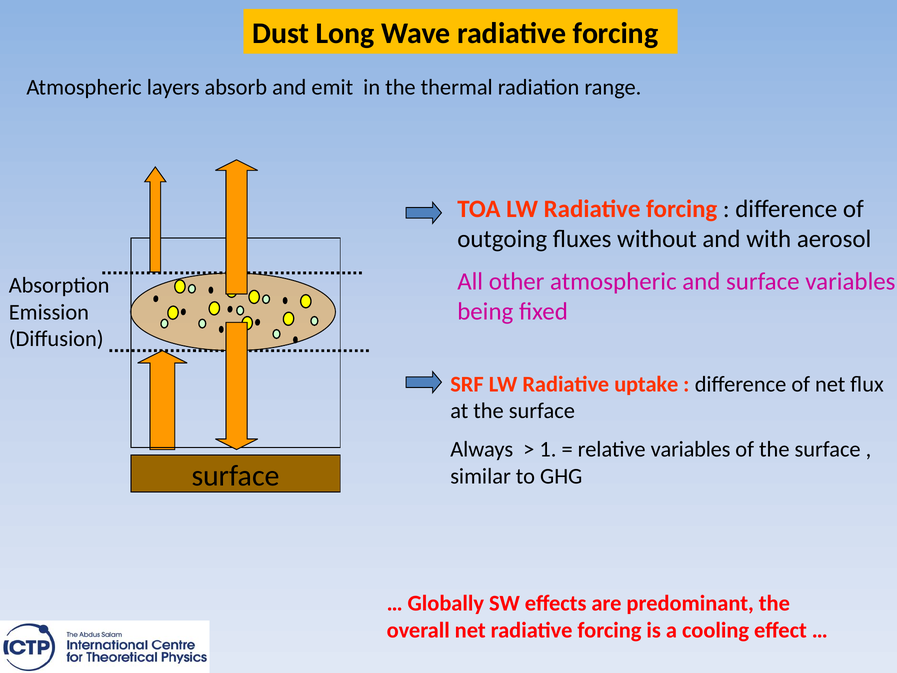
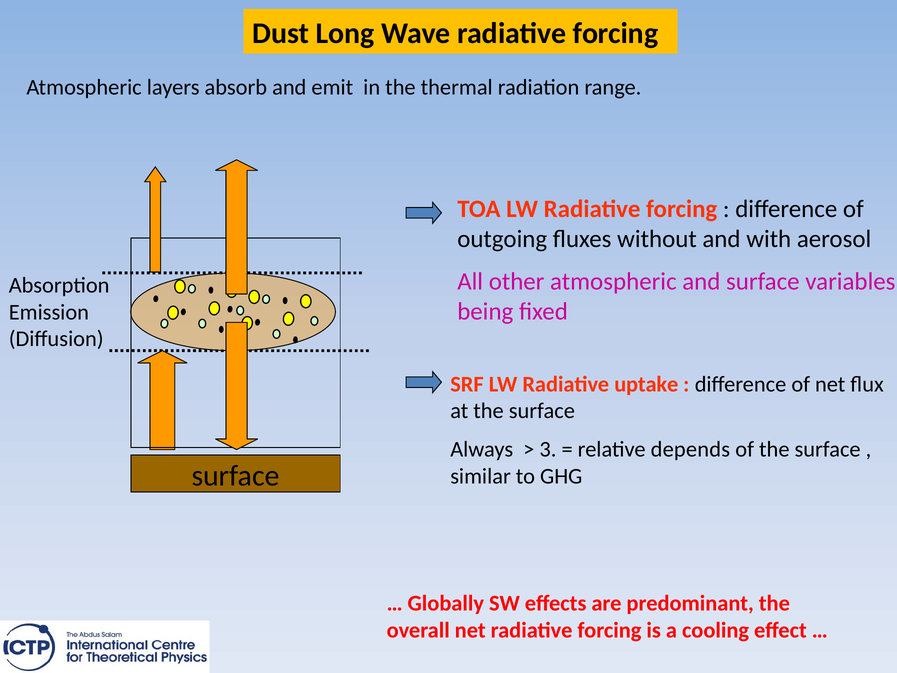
1: 1 -> 3 (548, 449)
relative variables: variables -> depends (690, 449)
